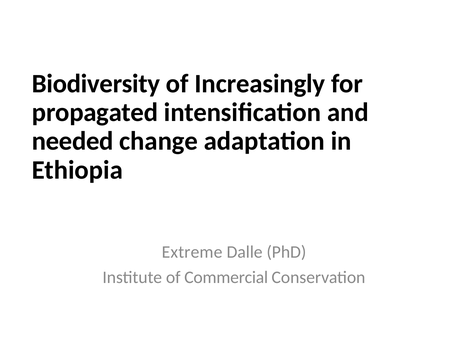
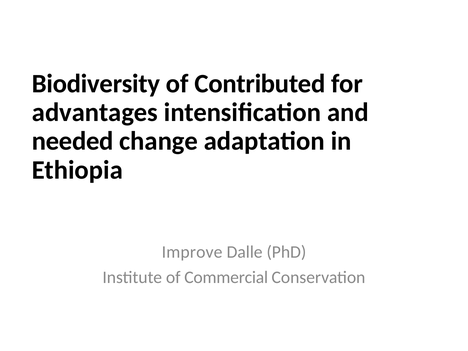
Increasingly: Increasingly -> Contributed (260, 84)
propagated: propagated -> advantages (95, 112)
Extreme: Extreme -> Improve (192, 252)
